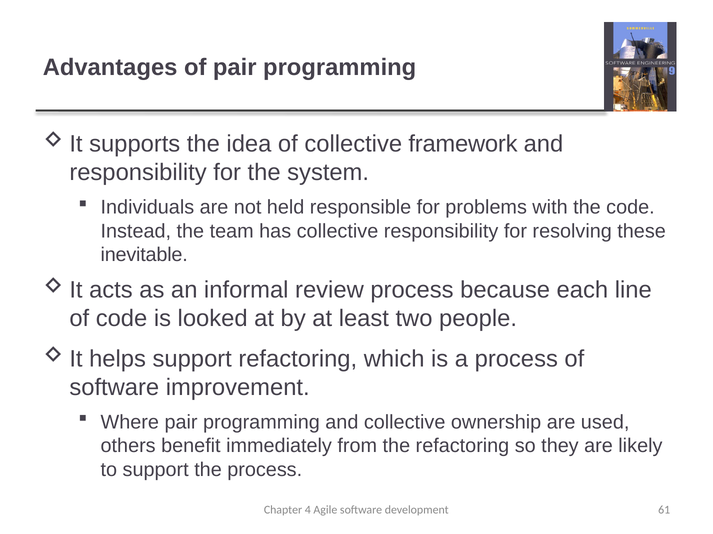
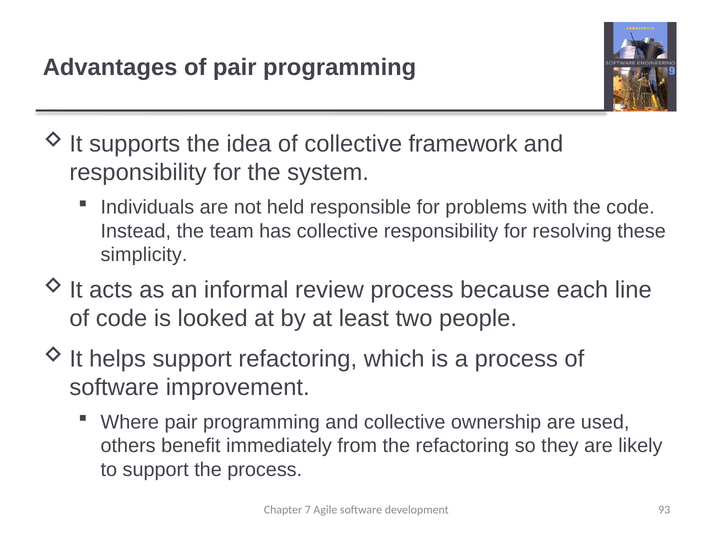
inevitable: inevitable -> simplicity (144, 255)
4: 4 -> 7 (308, 511)
61: 61 -> 93 (664, 511)
